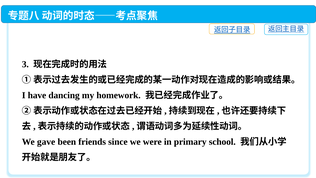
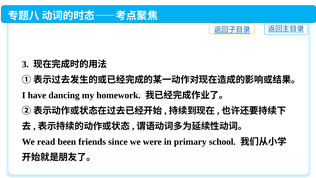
gave: gave -> read (46, 142)
